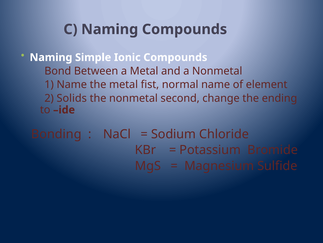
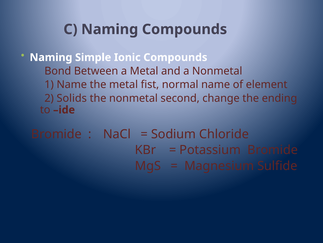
Bonding: Bonding -> Bromide (56, 134)
